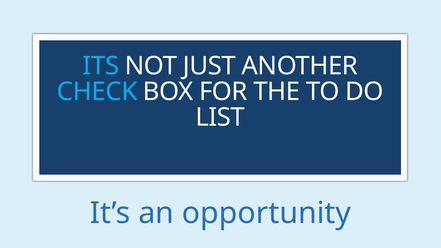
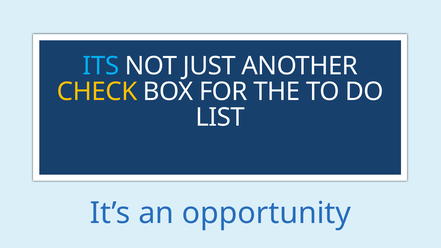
CHECK colour: light blue -> yellow (97, 92)
